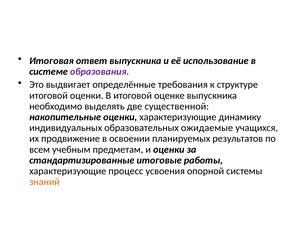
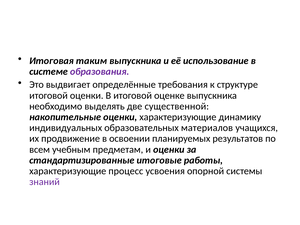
ответ: ответ -> таким (91, 61)
ожидаемые: ожидаемые -> материалов (207, 128)
знаний colour: orange -> purple (44, 182)
